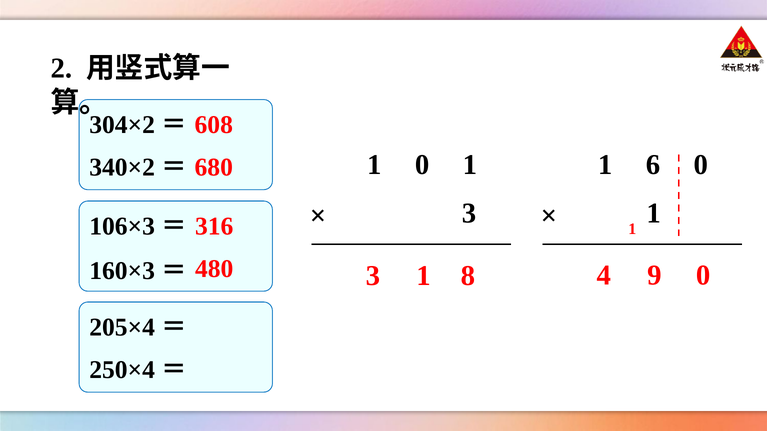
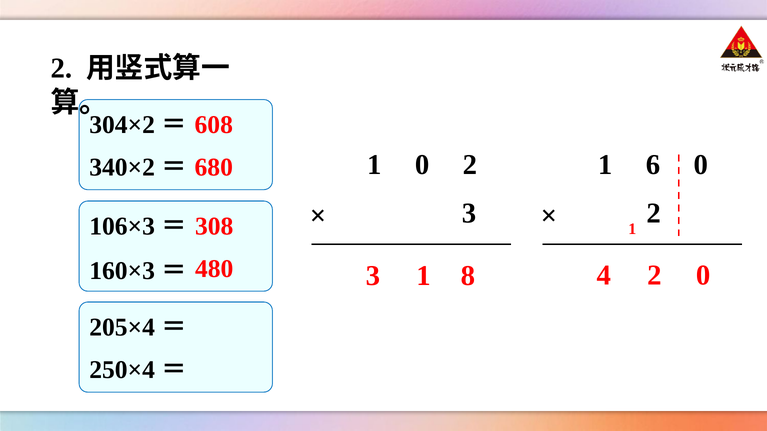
0 1: 1 -> 2 (470, 165)
1: 1 -> 2 (654, 213)
316: 316 -> 308 (214, 227)
4 9: 9 -> 2 (654, 275)
